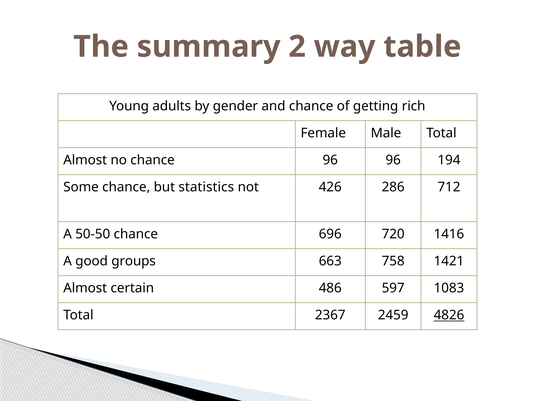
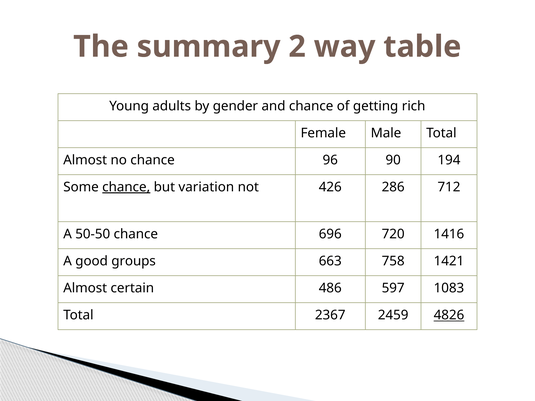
96 96: 96 -> 90 (393, 160)
chance underline: none -> present (126, 187)
statistics: statistics -> variation (206, 187)
